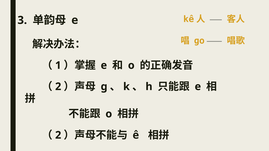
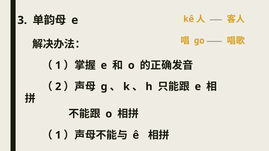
2: 2 -> 1 (58, 135)
